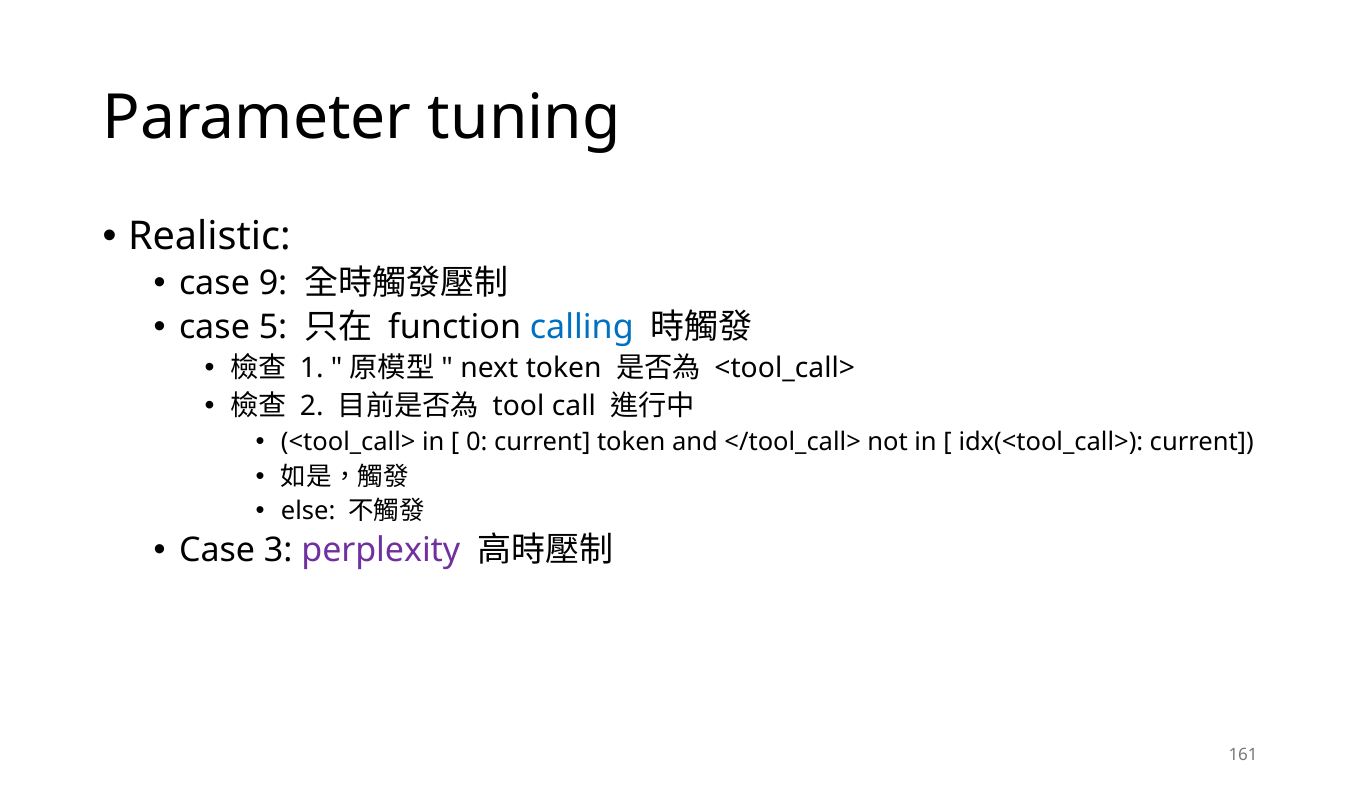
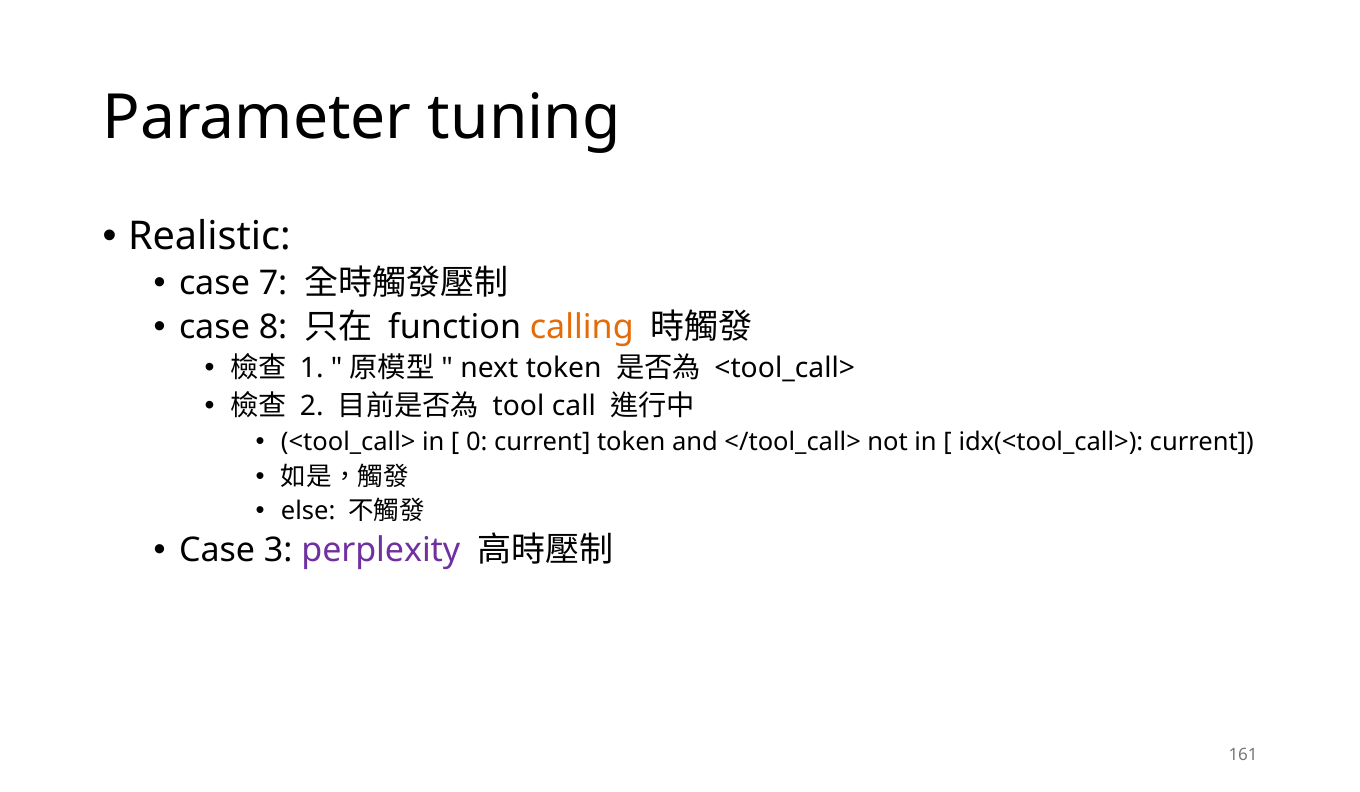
9: 9 -> 7 (273, 284)
5: 5 -> 8 (273, 327)
calling colour: blue -> orange (582, 327)
